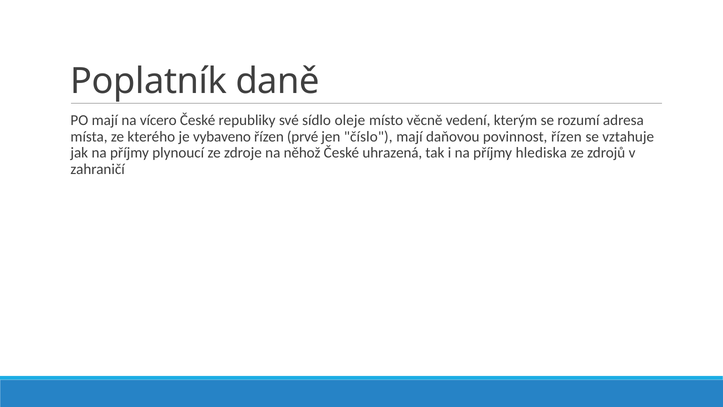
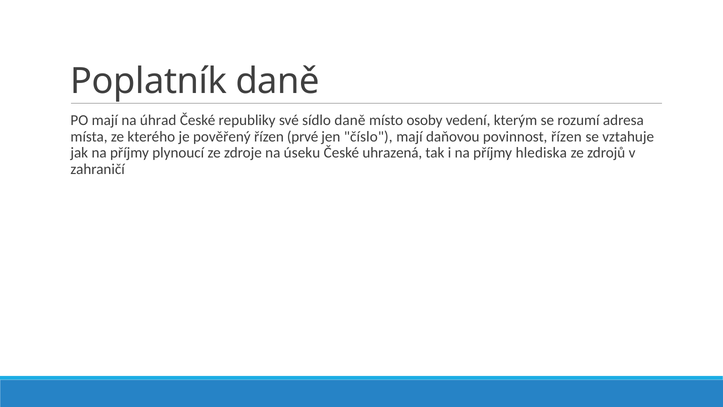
vícero: vícero -> úhrad (158, 120)
sídlo oleje: oleje -> daně (350, 120)
věcně: věcně -> osoby (425, 120)
vybaveno: vybaveno -> pověřený (222, 136)
něhož: něhož -> úseku (302, 153)
